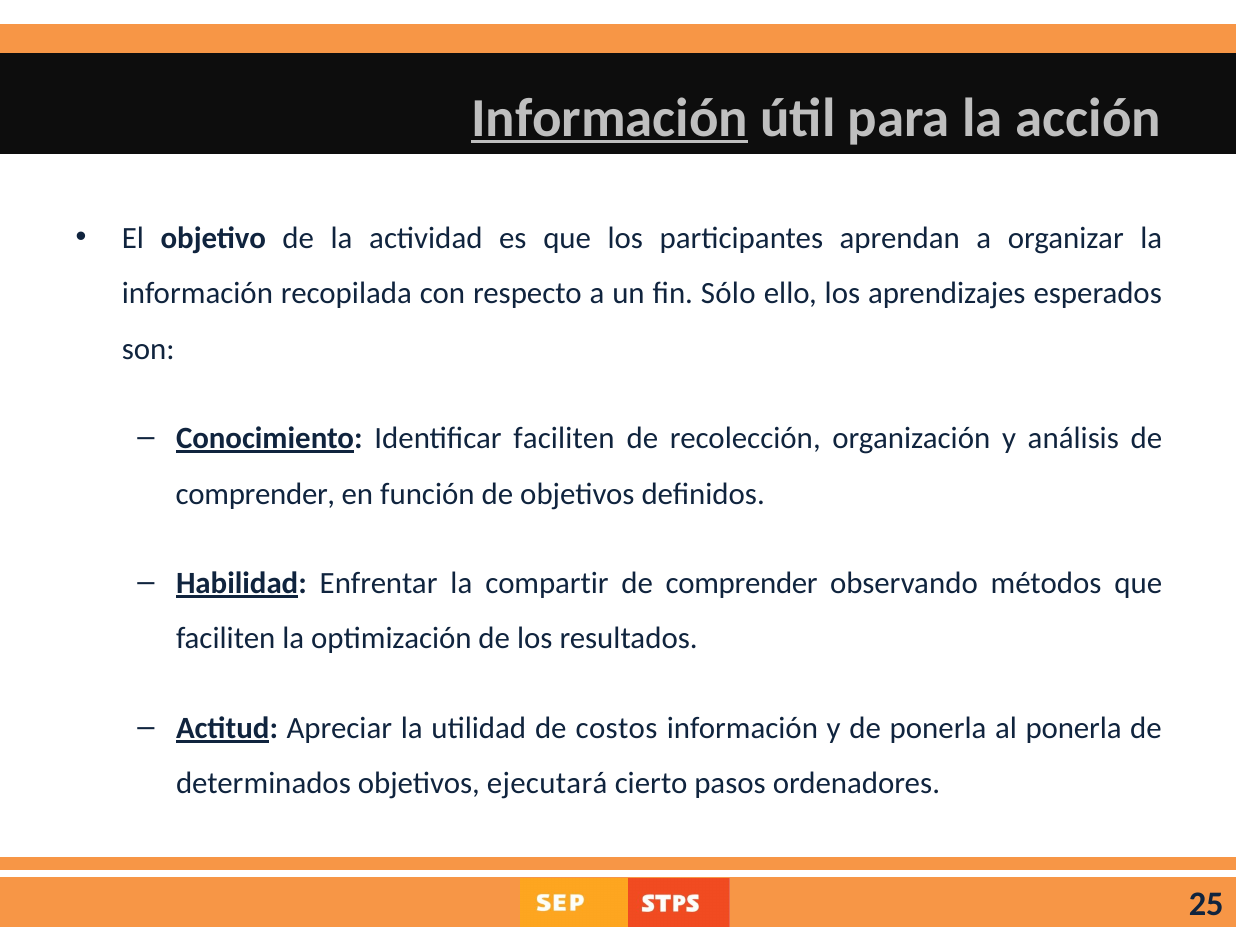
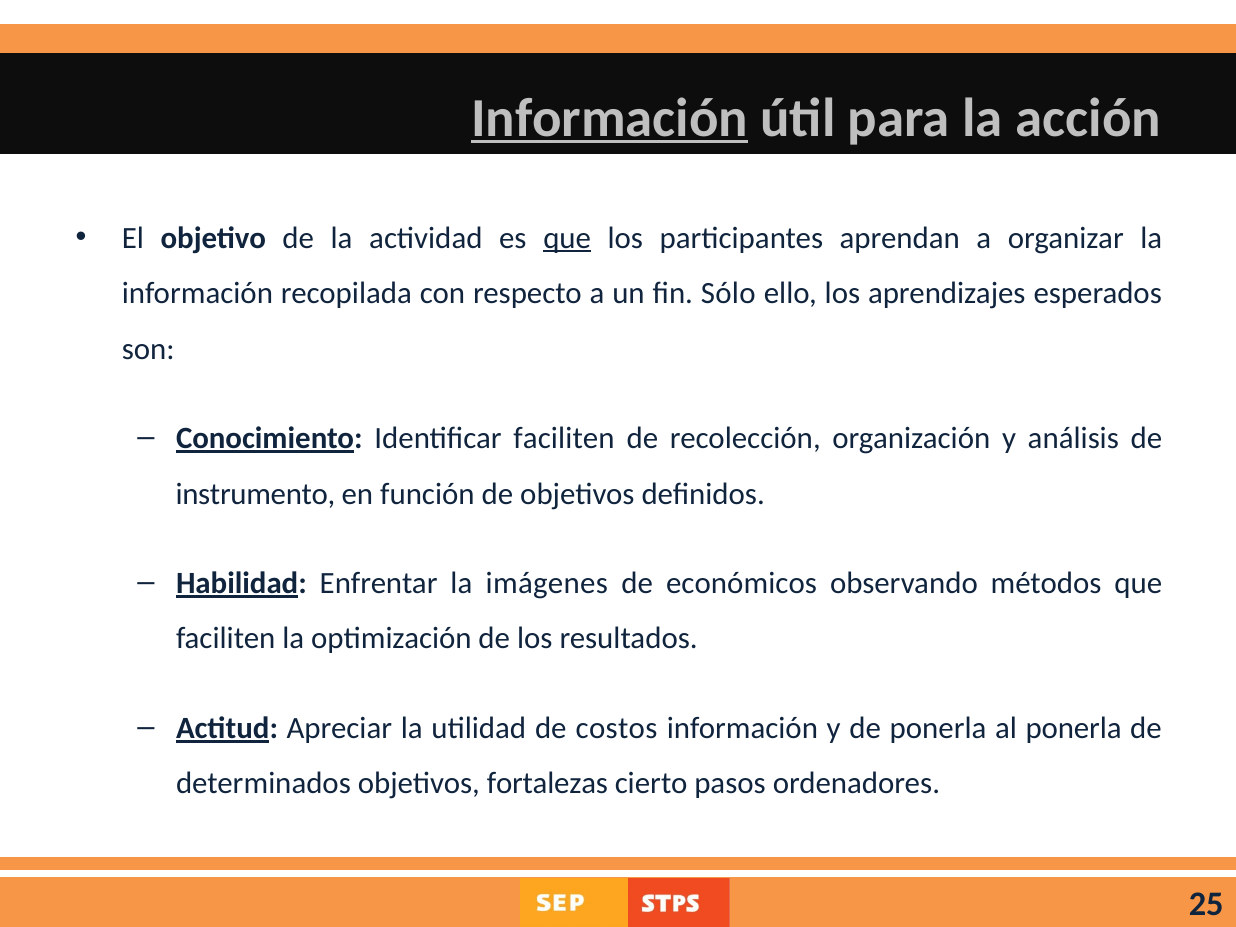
que underline: none -> present (567, 238)
comprender: comprender -> instrumento (255, 494)
compartir: compartir -> imágenes (547, 583)
comprender: comprender -> económicos (741, 583)
ejecutará: ejecutará -> fortalezas (547, 784)
